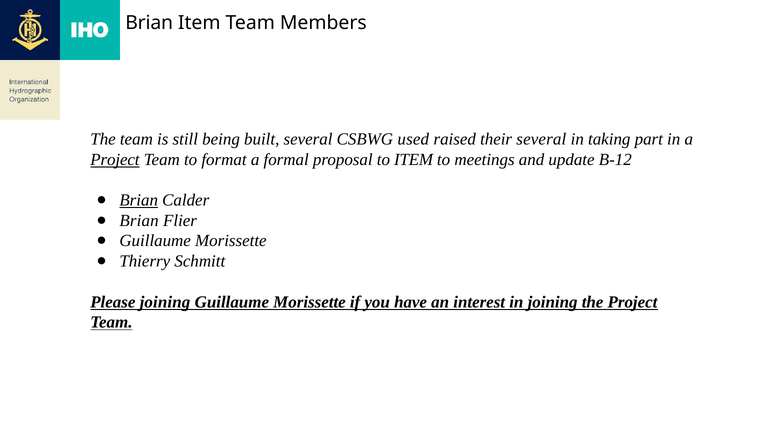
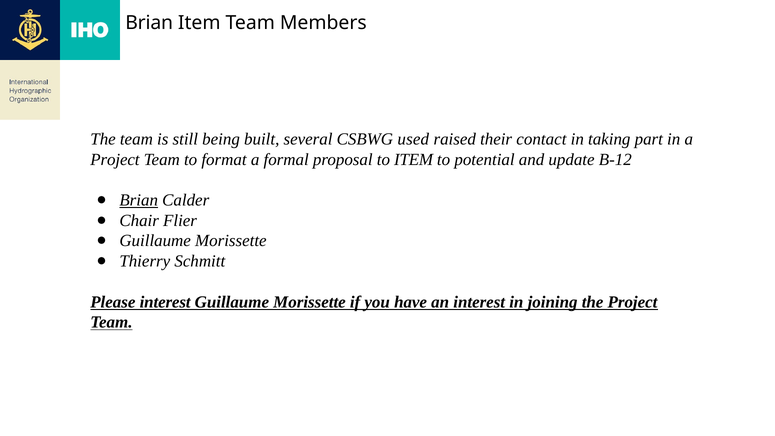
their several: several -> contact (541, 139)
Project underline: present -> none (115, 159)
meetings: meetings -> potential (485, 159)
Brian: Brian -> Chair (139, 220)
Please joining: joining -> interest (165, 302)
